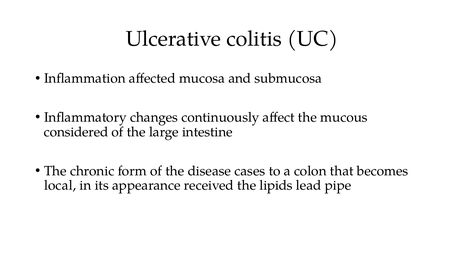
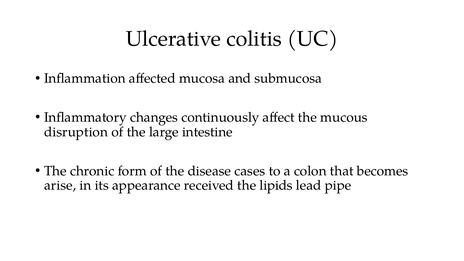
considered: considered -> disruption (76, 132)
local: local -> arise (60, 186)
